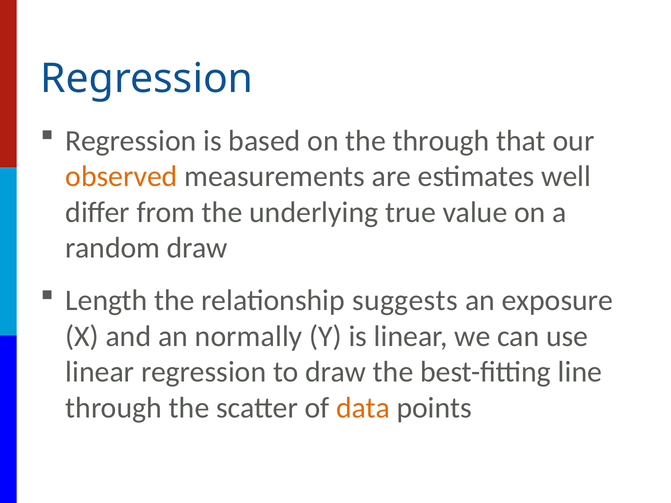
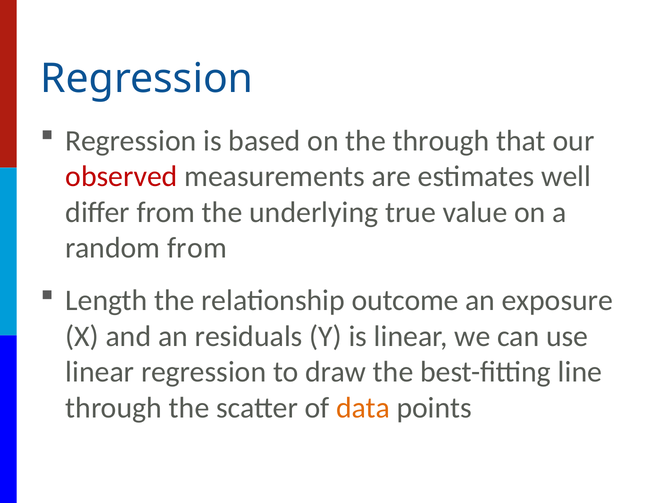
observed colour: orange -> red (121, 177)
random draw: draw -> from (197, 248)
suggests: suggests -> outcome (405, 301)
normally: normally -> residuals (249, 337)
